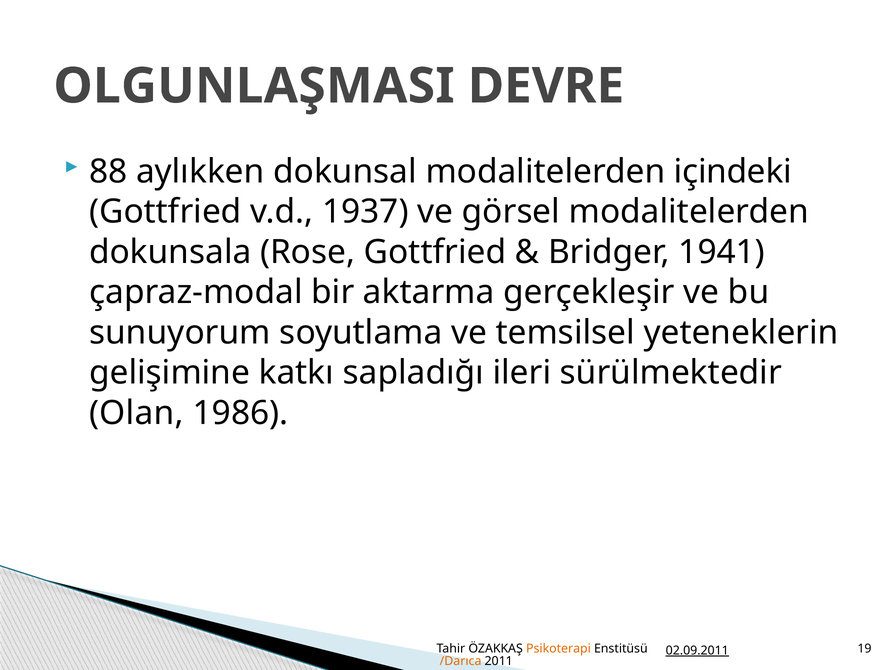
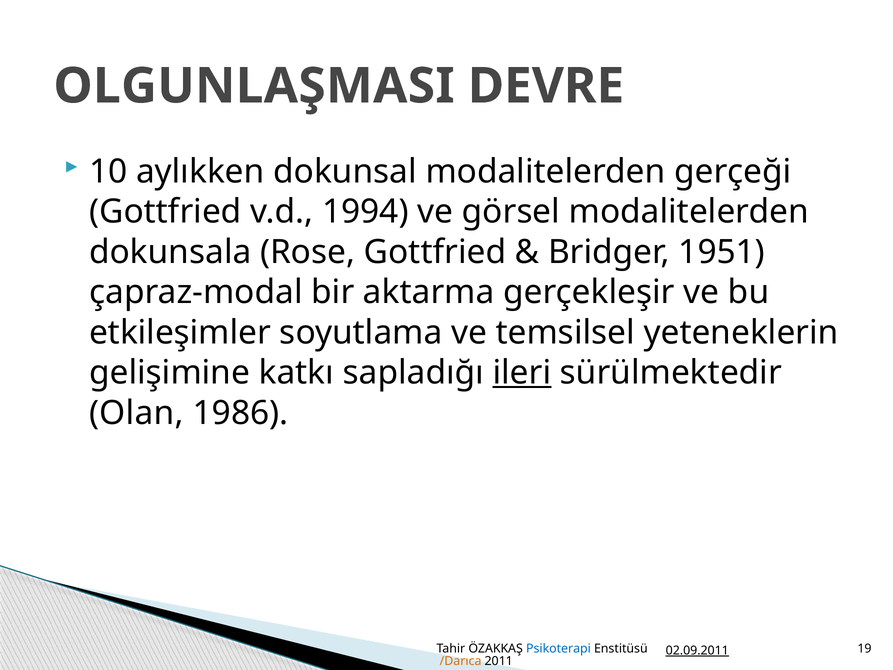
88: 88 -> 10 (108, 172)
içindeki: içindeki -> gerçeği (733, 172)
1937: 1937 -> 1994 (365, 212)
1941: 1941 -> 1951 (722, 252)
sunuyorum: sunuyorum -> etkileşimler (180, 332)
ileri underline: none -> present (522, 373)
Psikoterapi colour: orange -> blue (558, 649)
